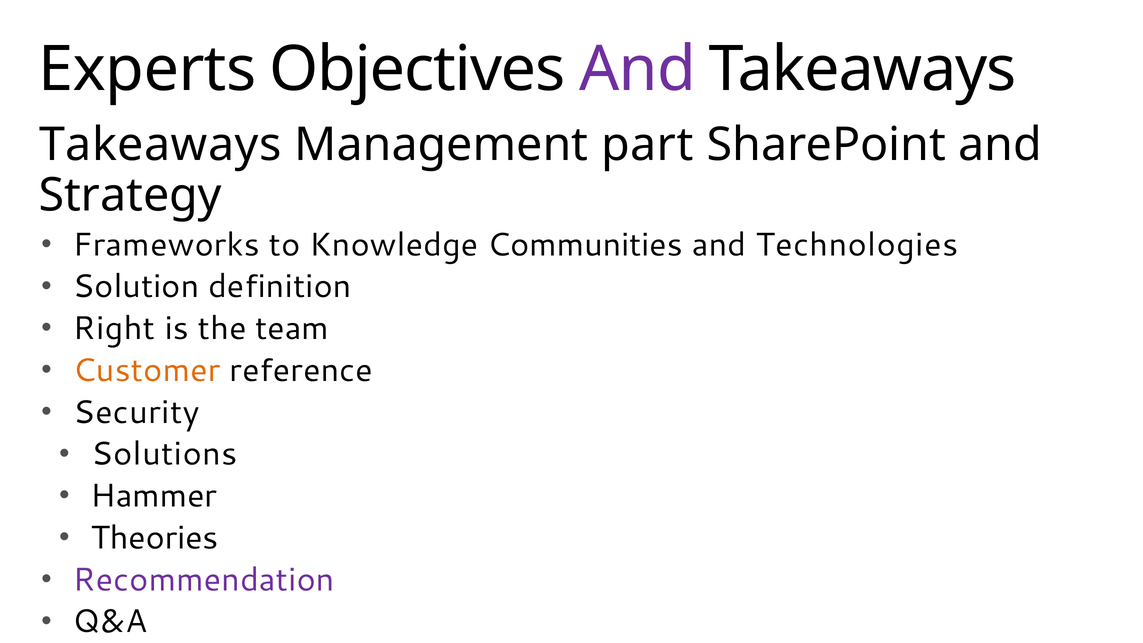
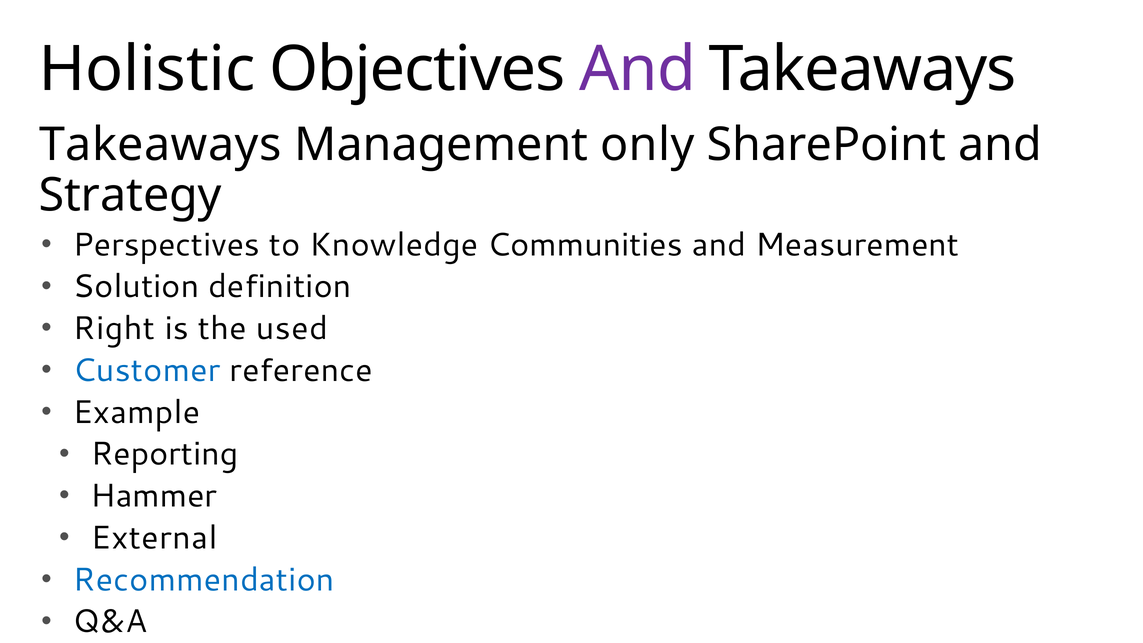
Experts: Experts -> Holistic (147, 69)
part: part -> only (647, 145)
Frameworks: Frameworks -> Perspectives (166, 245)
Technologies: Technologies -> Measurement (857, 245)
team: team -> used (292, 328)
Customer colour: orange -> blue (147, 370)
Security: Security -> Example (137, 412)
Solutions: Solutions -> Reporting (165, 454)
Theories: Theories -> External (154, 538)
Recommendation colour: purple -> blue (204, 580)
